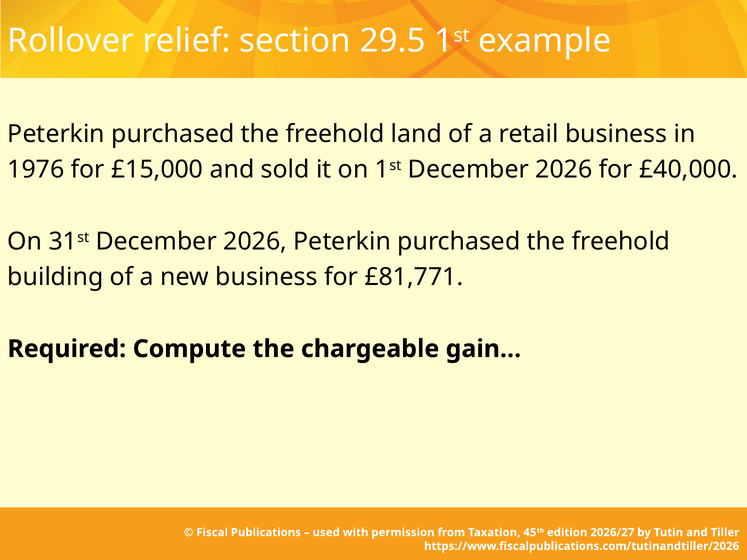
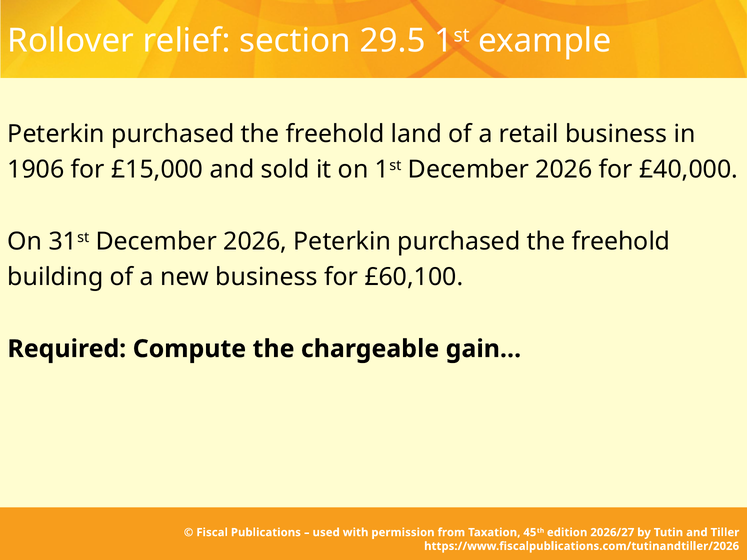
1976: 1976 -> 1906 (36, 170)
£81,771: £81,771 -> £60,100 (414, 277)
